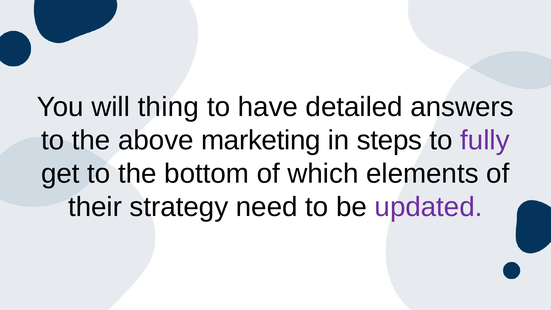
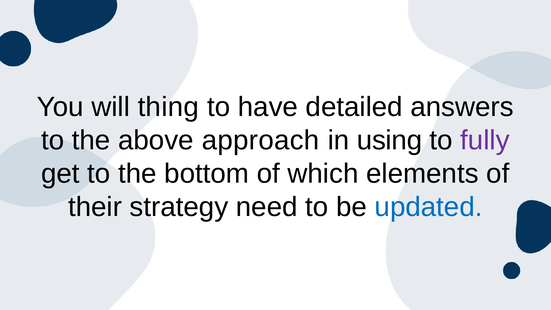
marketing: marketing -> approach (261, 140)
steps: steps -> using (390, 140)
updated colour: purple -> blue (429, 207)
